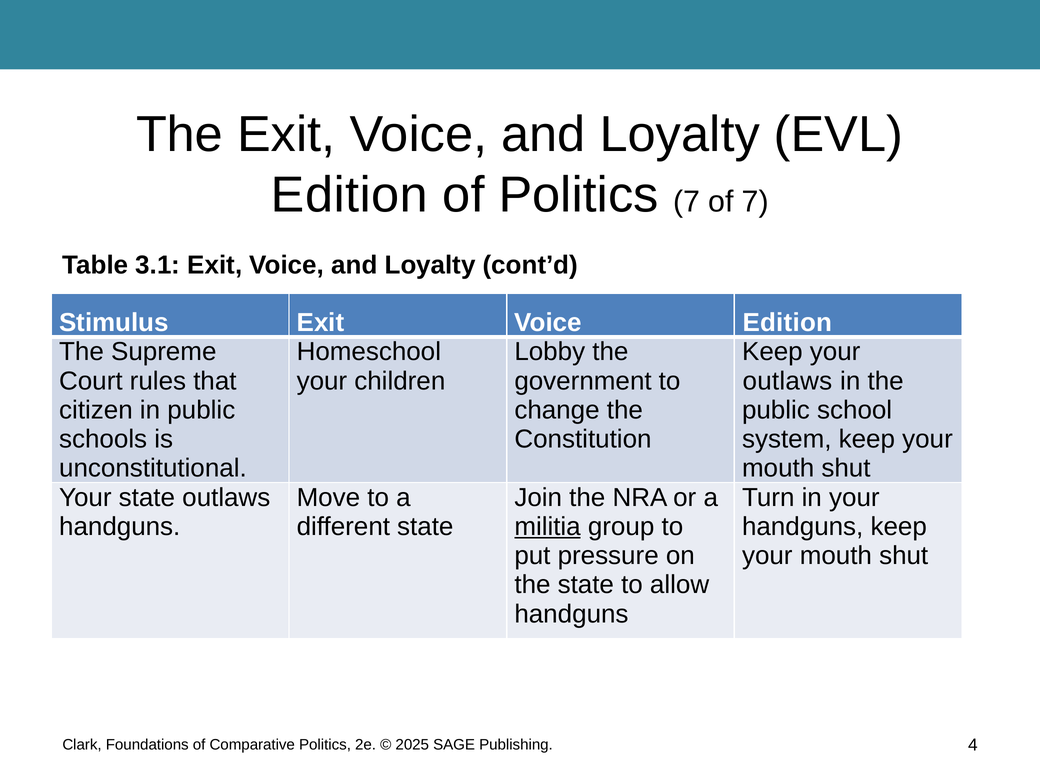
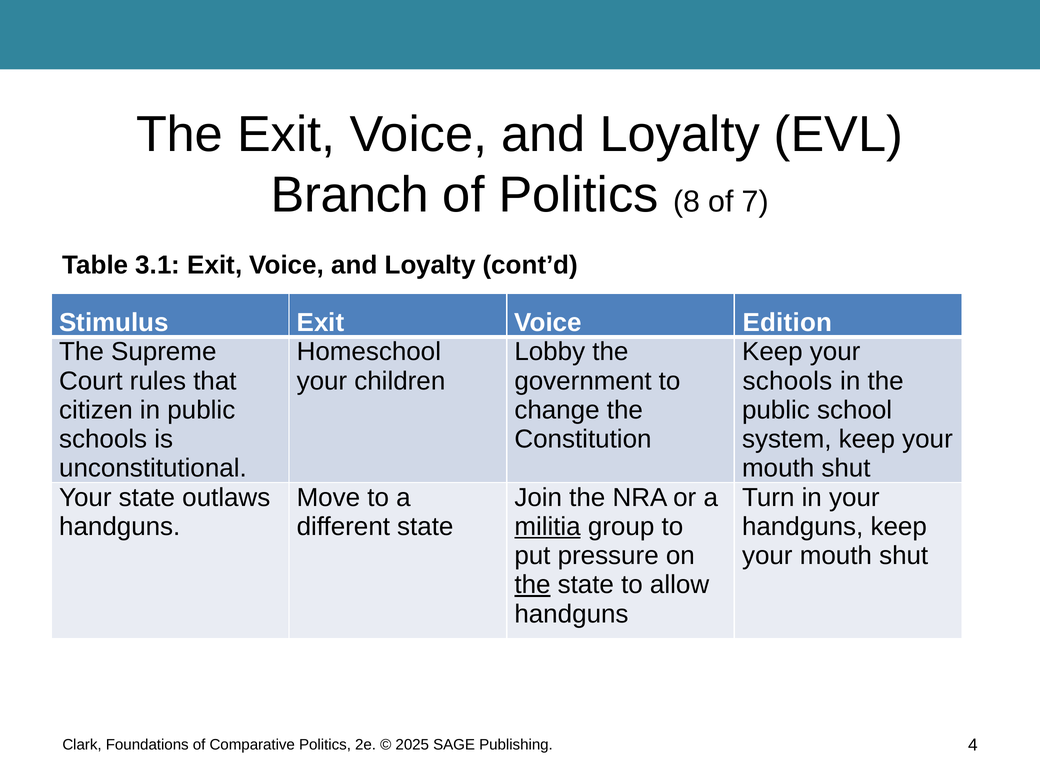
Edition: Edition -> Branch (350, 195)
Politics 7: 7 -> 8 (687, 202)
outlaws: outlaws -> schools (787, 381)
the underline: none -> present (532, 585)
